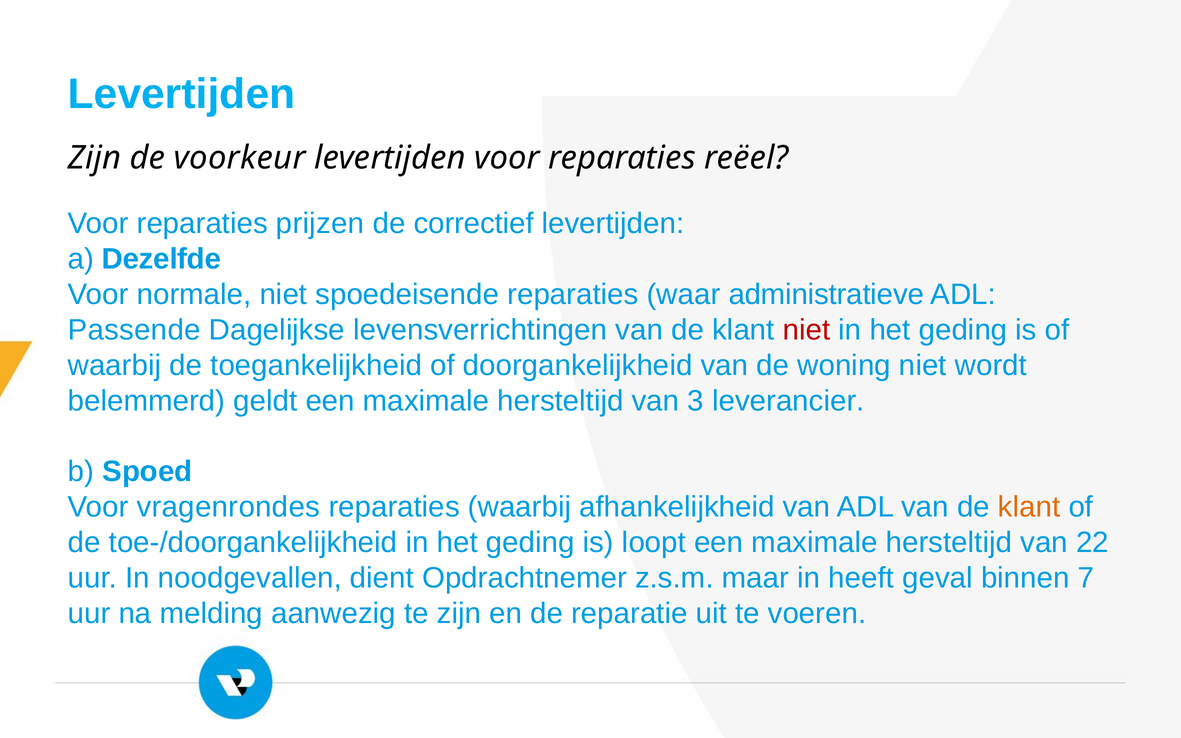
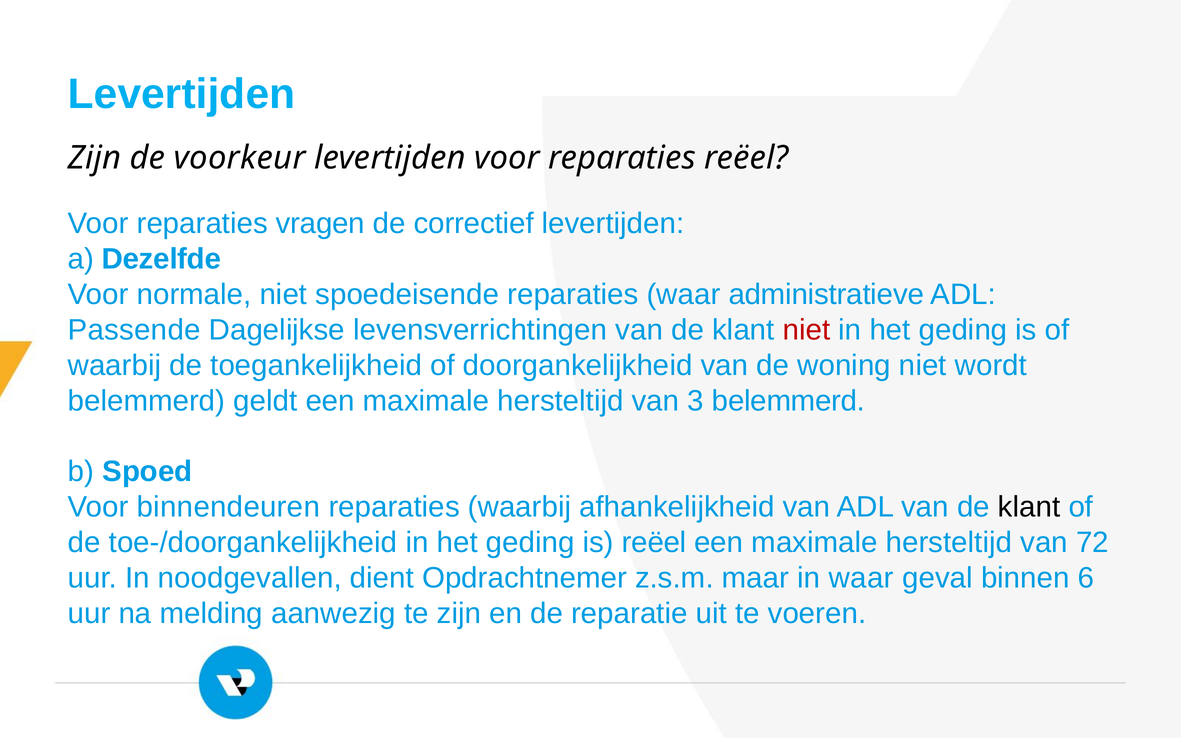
prijzen: prijzen -> vragen (320, 224)
3 leverancier: leverancier -> belemmerd (788, 401)
vragenrondes: vragenrondes -> binnendeuren (228, 507)
klant colour: orange -> black (1029, 507)
is loopt: loopt -> reëel (654, 543)
22: 22 -> 72 (1092, 543)
in heeft: heeft -> waar (861, 578)
7: 7 -> 6 (1086, 578)
